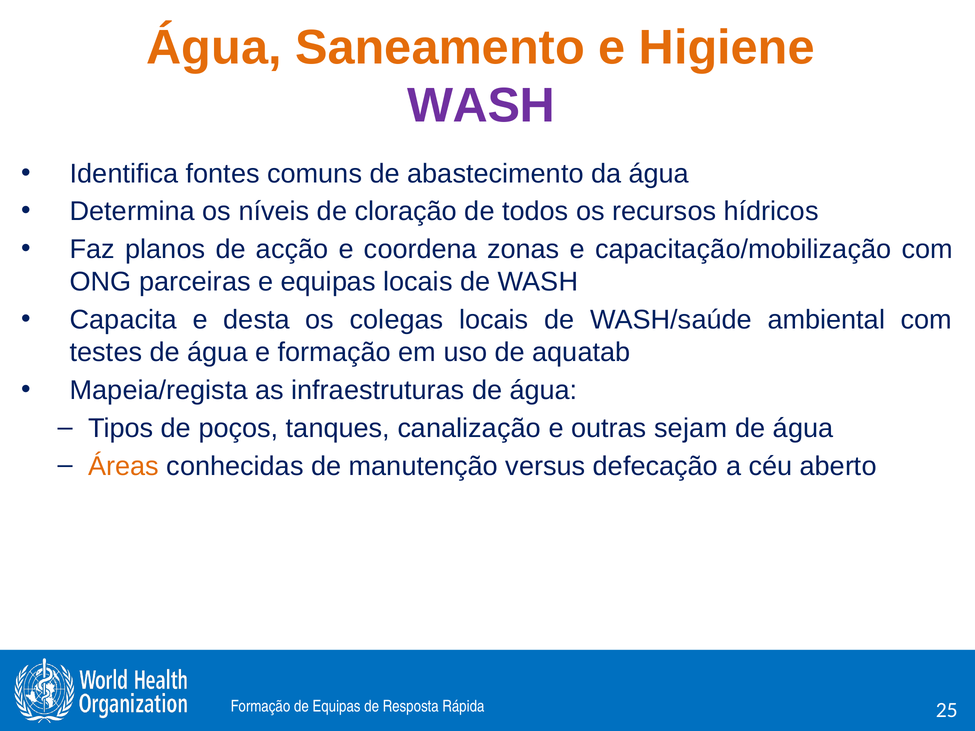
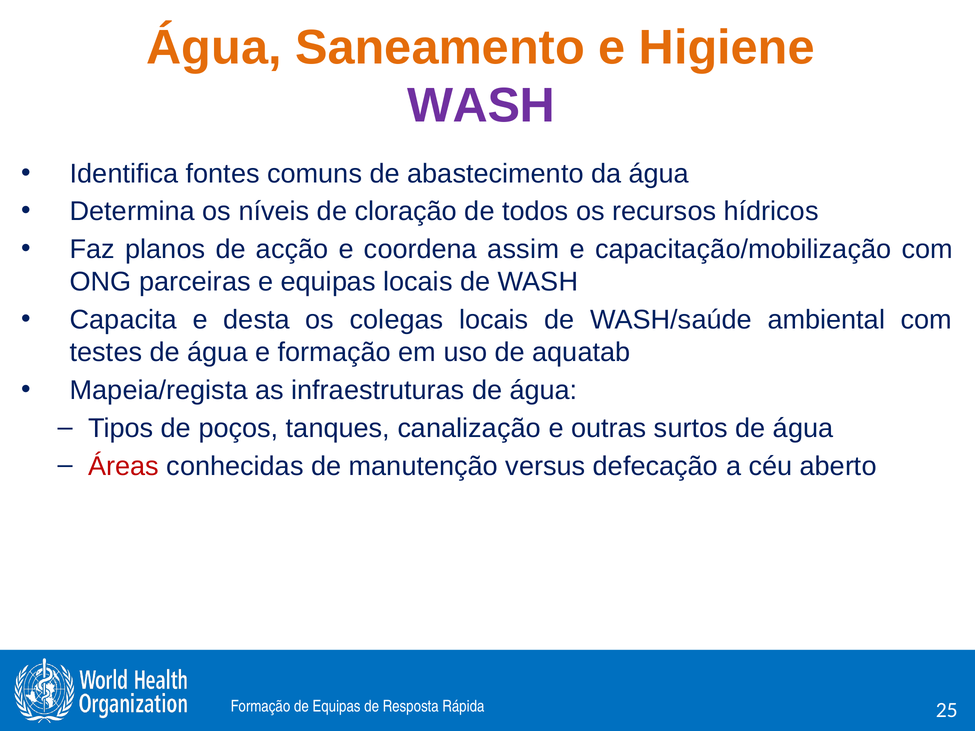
zonas: zonas -> assim (523, 250)
sejam: sejam -> surtos (691, 428)
Áreas colour: orange -> red (123, 466)
